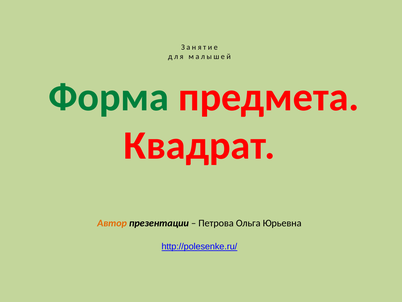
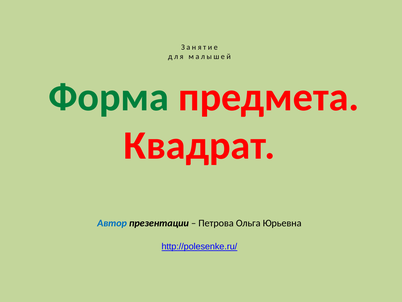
Автор colour: orange -> blue (112, 223)
